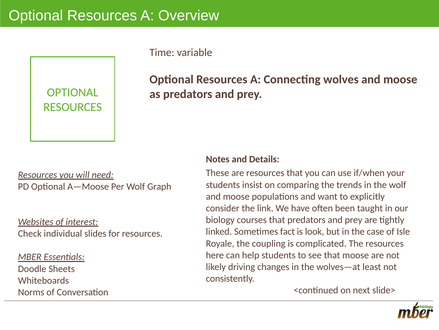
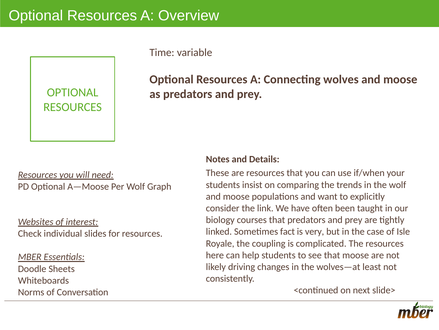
look: look -> very (315, 231)
